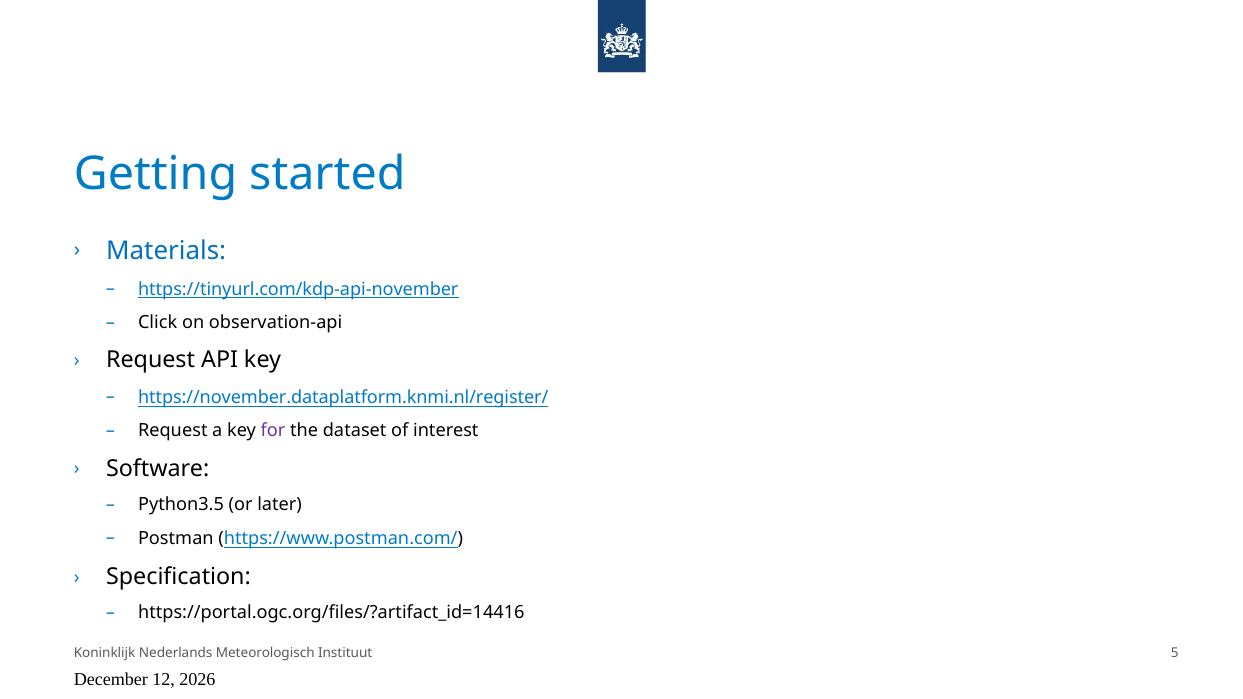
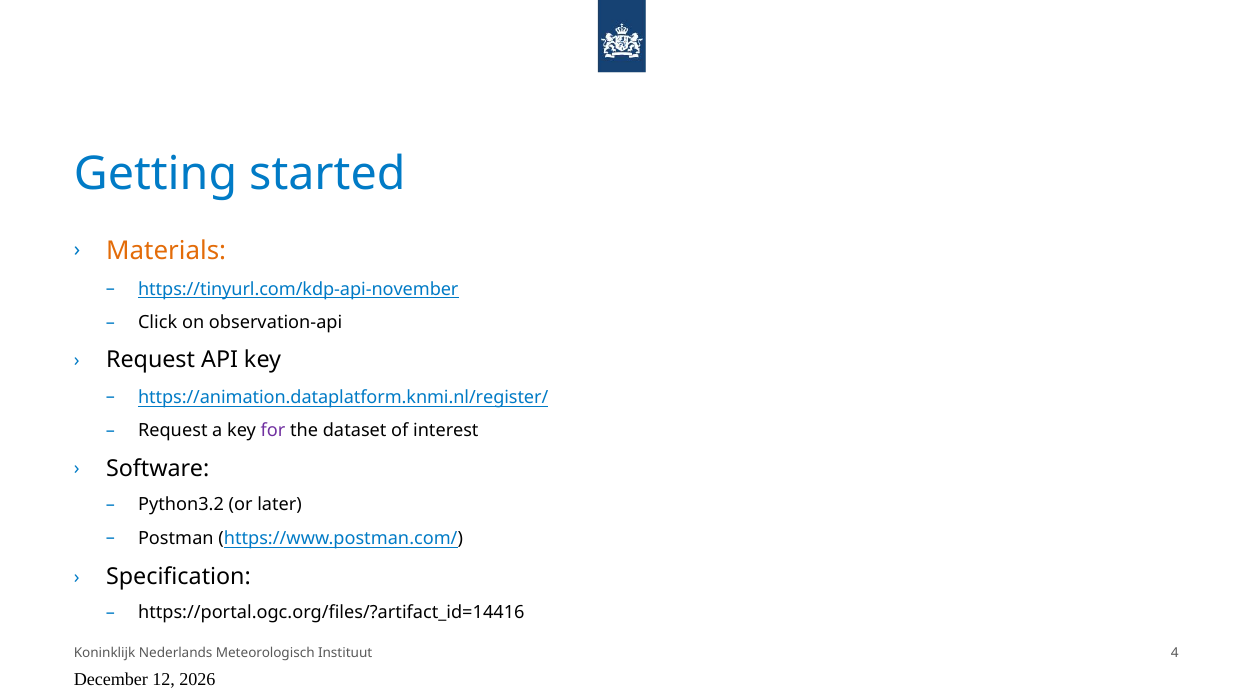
Materials colour: blue -> orange (166, 251)
https://november.dataplatform.knmi.nl/register/: https://november.dataplatform.knmi.nl/register/ -> https://animation.dataplatform.knmi.nl/register/ (343, 398)
Python3.5: Python3.5 -> Python3.2 (181, 504)
5: 5 -> 4 (1175, 653)
